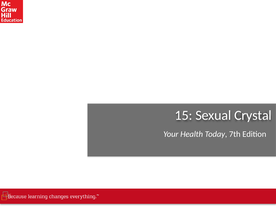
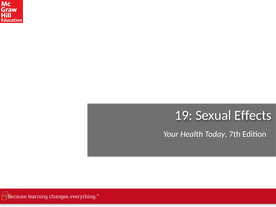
15: 15 -> 19 (183, 115)
Crystal: Crystal -> Effects (253, 115)
